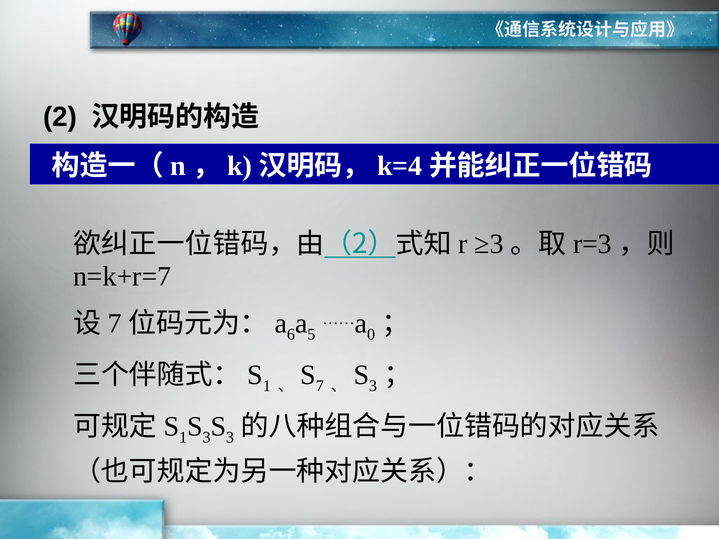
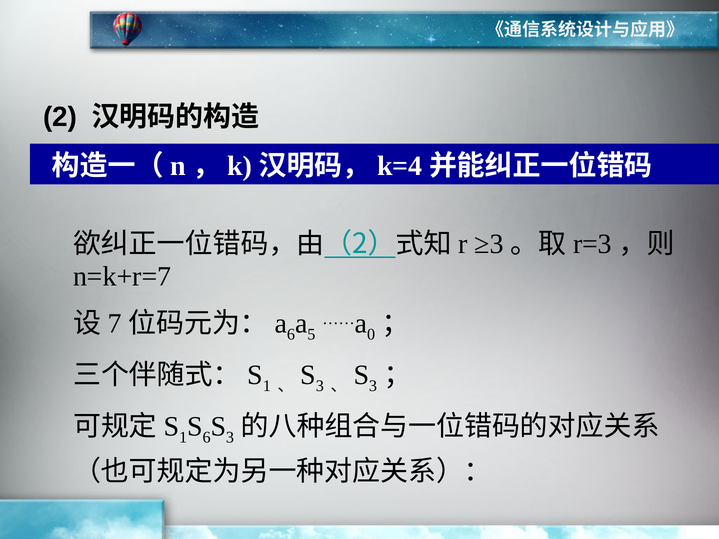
7: 7 -> 3 (320, 386)
3: 3 -> 6 (207, 438)
